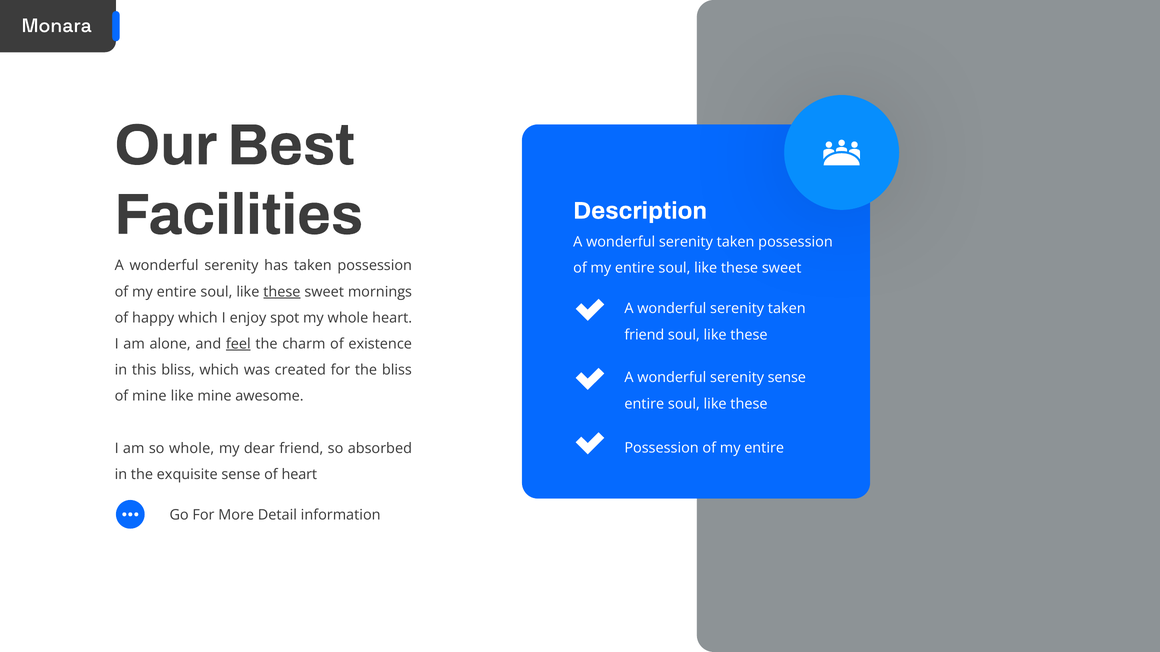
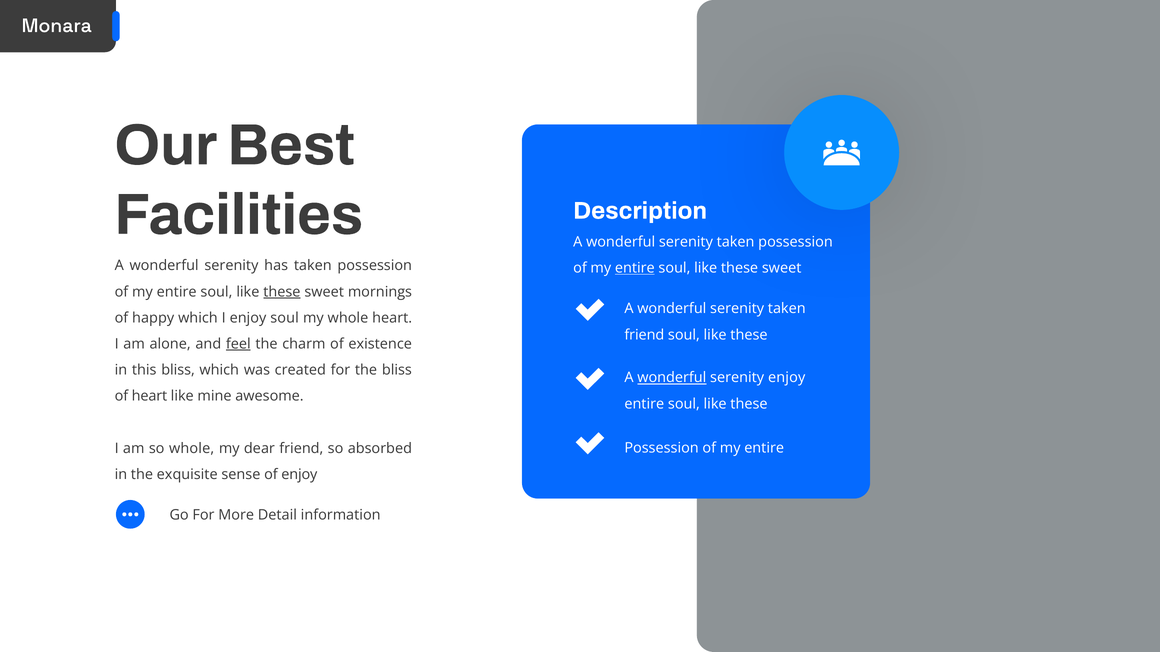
entire underline: none -> present (635, 268)
enjoy spot: spot -> soul (285, 318)
wonderful underline: none -> present (672, 378)
serenity sense: sense -> enjoy (787, 378)
of mine: mine -> heart (150, 396)
of heart: heart -> enjoy (299, 475)
